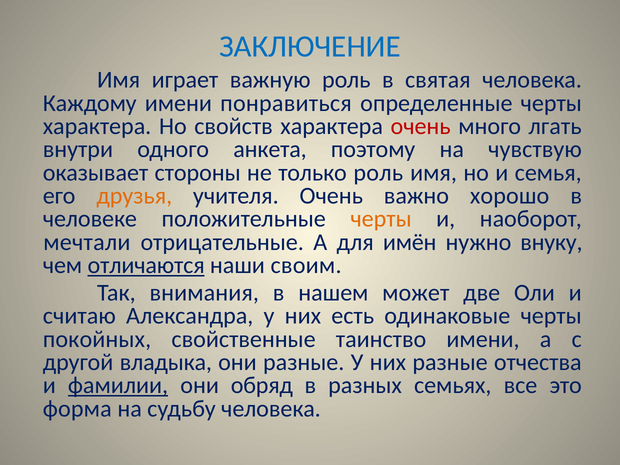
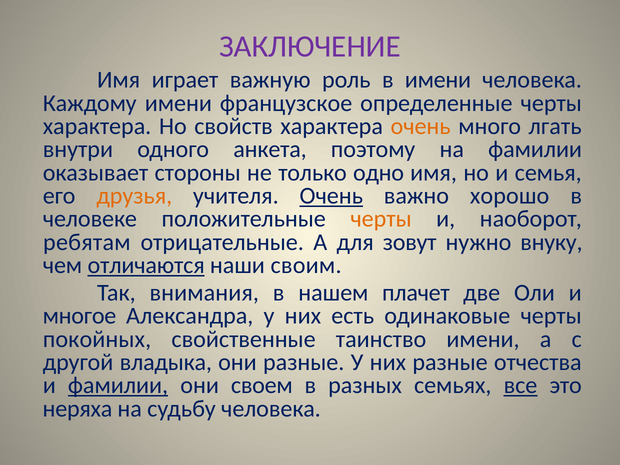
ЗАКЛЮЧЕНИЕ colour: blue -> purple (310, 47)
в святая: святая -> имени (438, 80)
понравиться: понравиться -> французское (286, 103)
очень colour: red -> orange (421, 126)
на чувствую: чувствую -> фамилии (535, 149)
только роль: роль -> одно (379, 173)
Очень underline: none -> present (331, 196)
мечтали: мечтали -> ребятам (87, 242)
имён: имён -> зовут (410, 242)
может: может -> плачет (416, 293)
считаю: считаю -> многое (79, 316)
обряд: обряд -> своем (262, 385)
все underline: none -> present (520, 385)
форма: форма -> неряха (77, 409)
